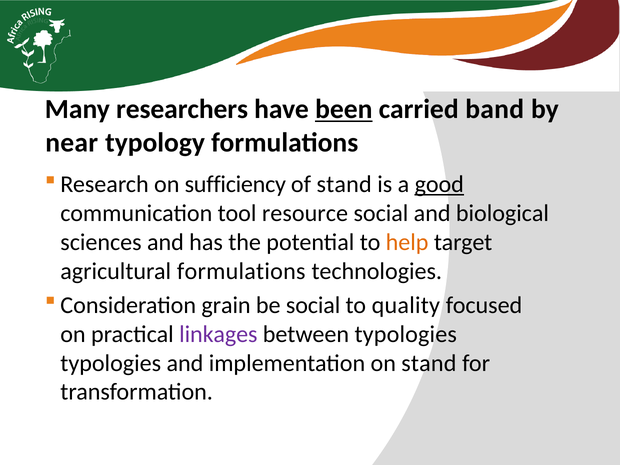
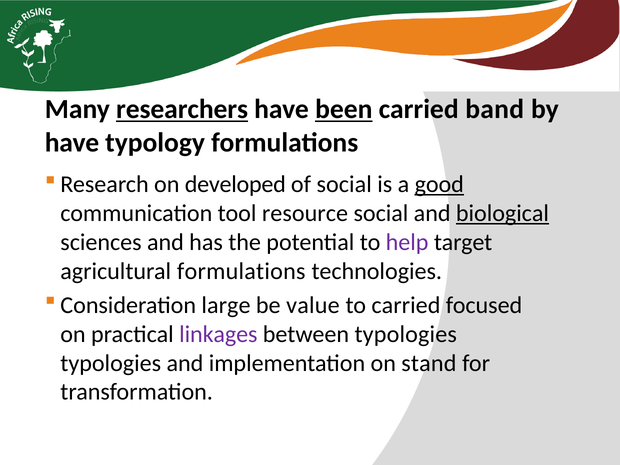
researchers underline: none -> present (182, 109)
near: near -> have (72, 142)
sufficiency: sufficiency -> developed (235, 185)
of stand: stand -> social (344, 185)
biological underline: none -> present (502, 213)
help colour: orange -> purple (407, 242)
grain: grain -> large (226, 305)
be social: social -> value (313, 305)
to quality: quality -> carried (406, 305)
